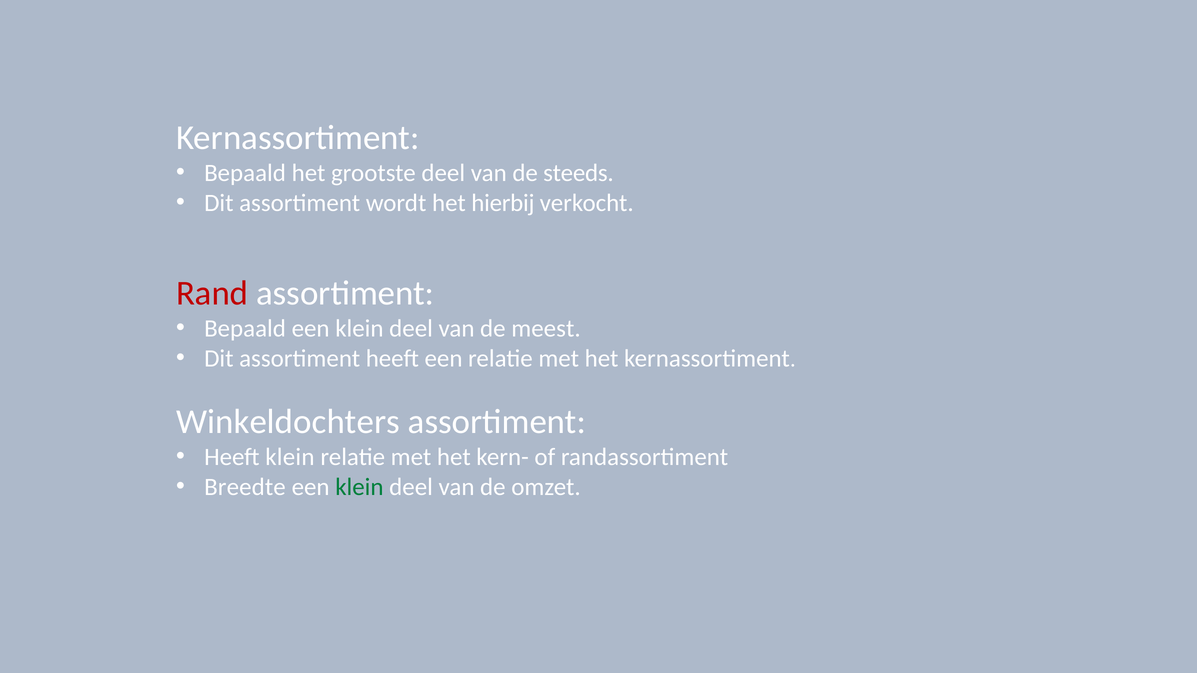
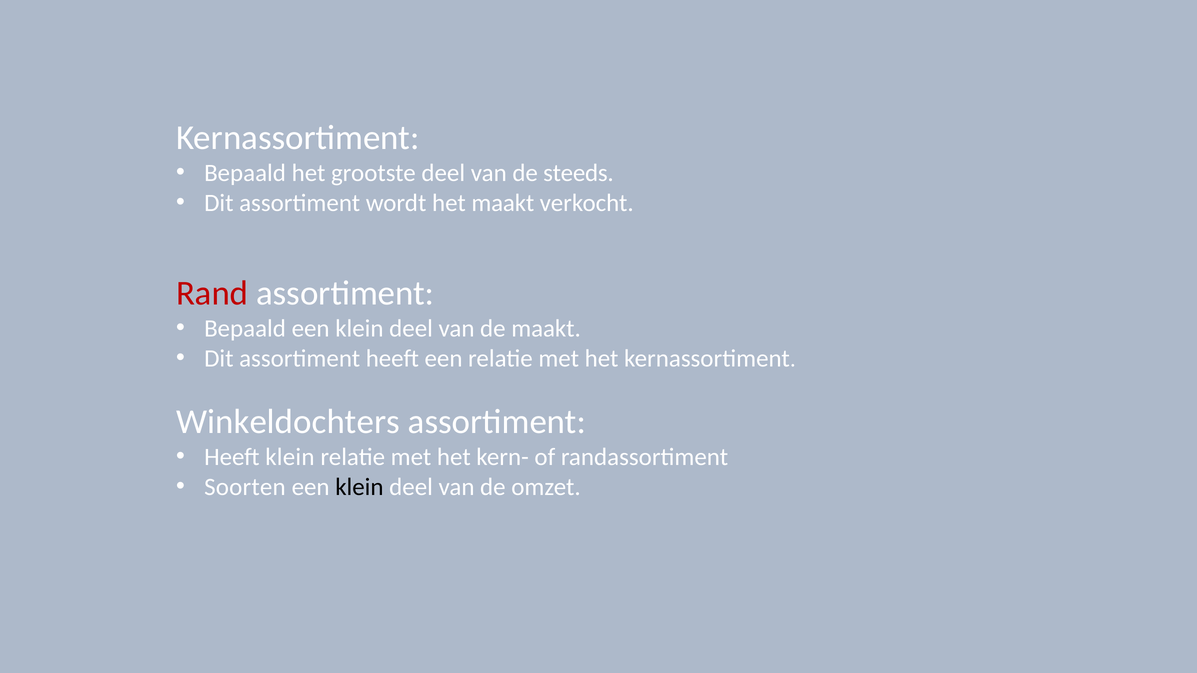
het hierbij: hierbij -> maakt (503, 203)
de meest: meest -> maakt (546, 329)
Breedte: Breedte -> Soorten (245, 487)
klein colour: green -> black (359, 487)
